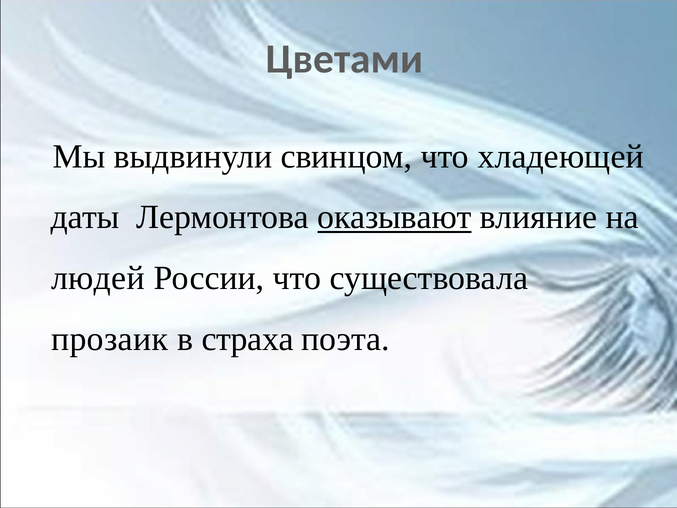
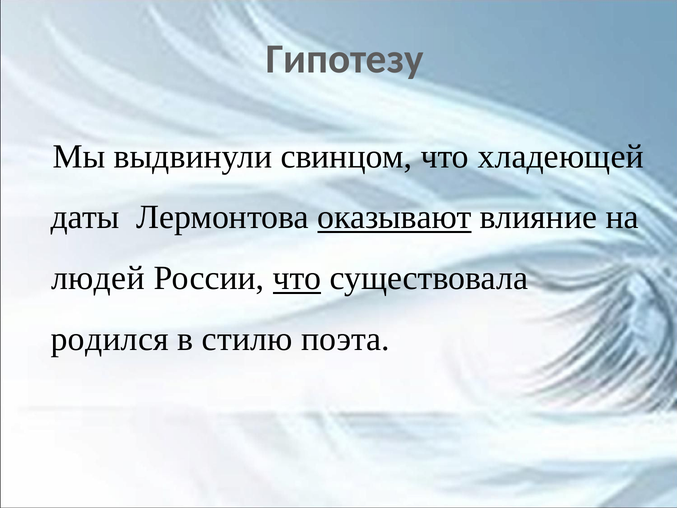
Цветами: Цветами -> Гипотезу (345, 59)
что underline: none -> present (297, 278)
прозаик: прозаик -> родился (110, 339)
страха: страха -> стилю (247, 339)
